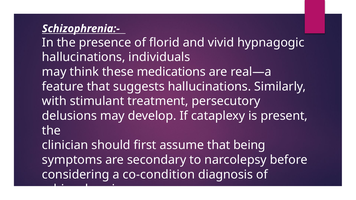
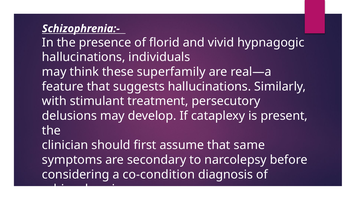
medications: medications -> superfamily (171, 72)
being: being -> same (249, 145)
